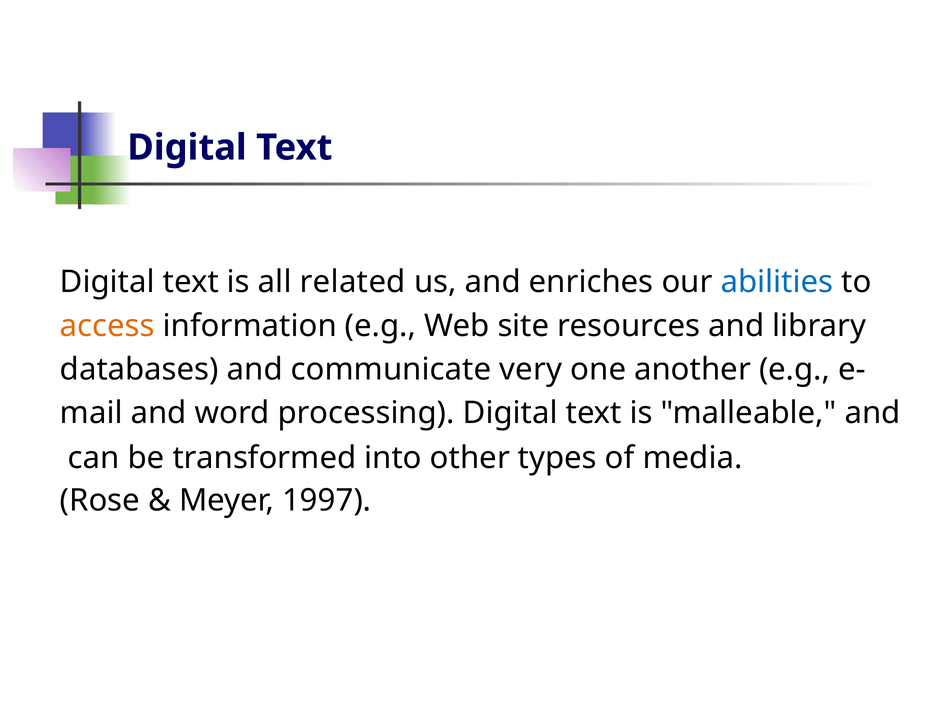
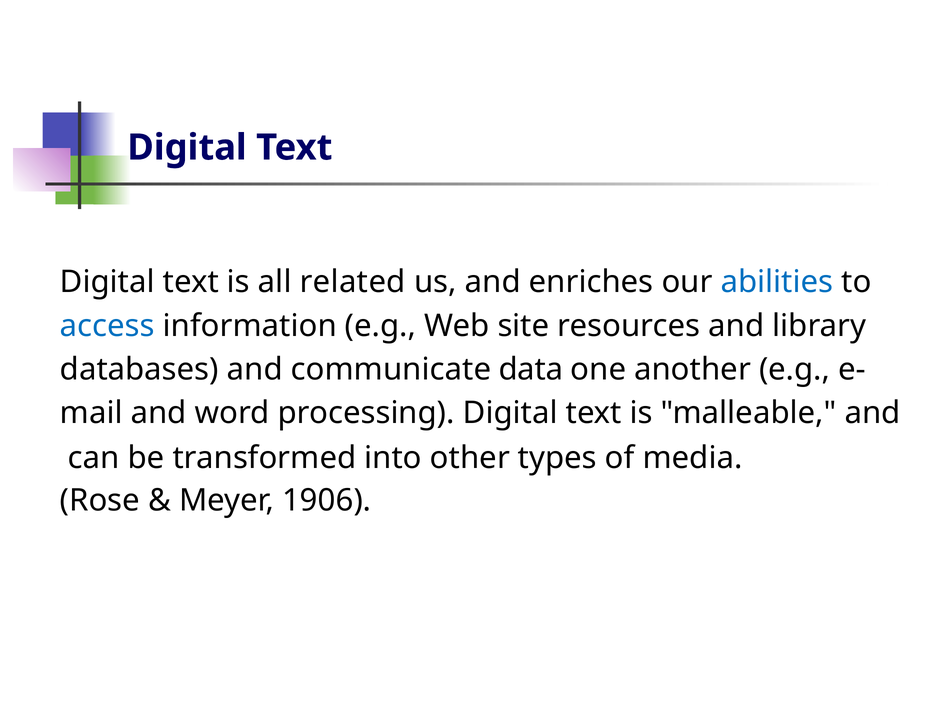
access colour: orange -> blue (107, 326)
very: very -> data (531, 369)
1997: 1997 -> 1906 (327, 500)
